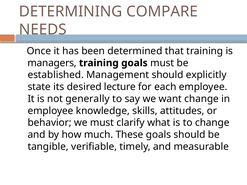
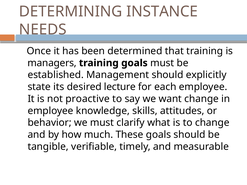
COMPARE: COMPARE -> INSTANCE (162, 12)
generally: generally -> proactive (88, 99)
